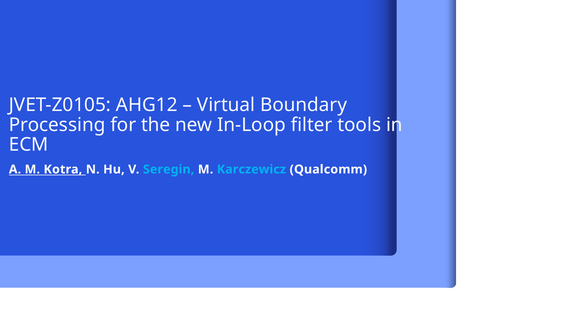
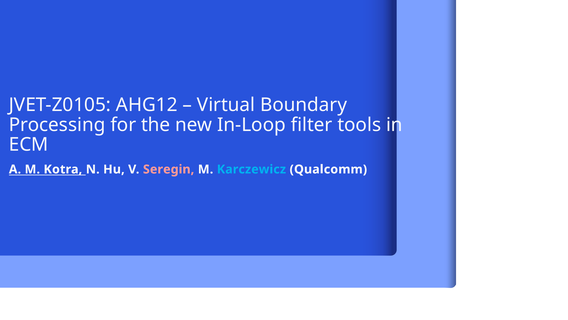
Seregin colour: light blue -> pink (169, 169)
